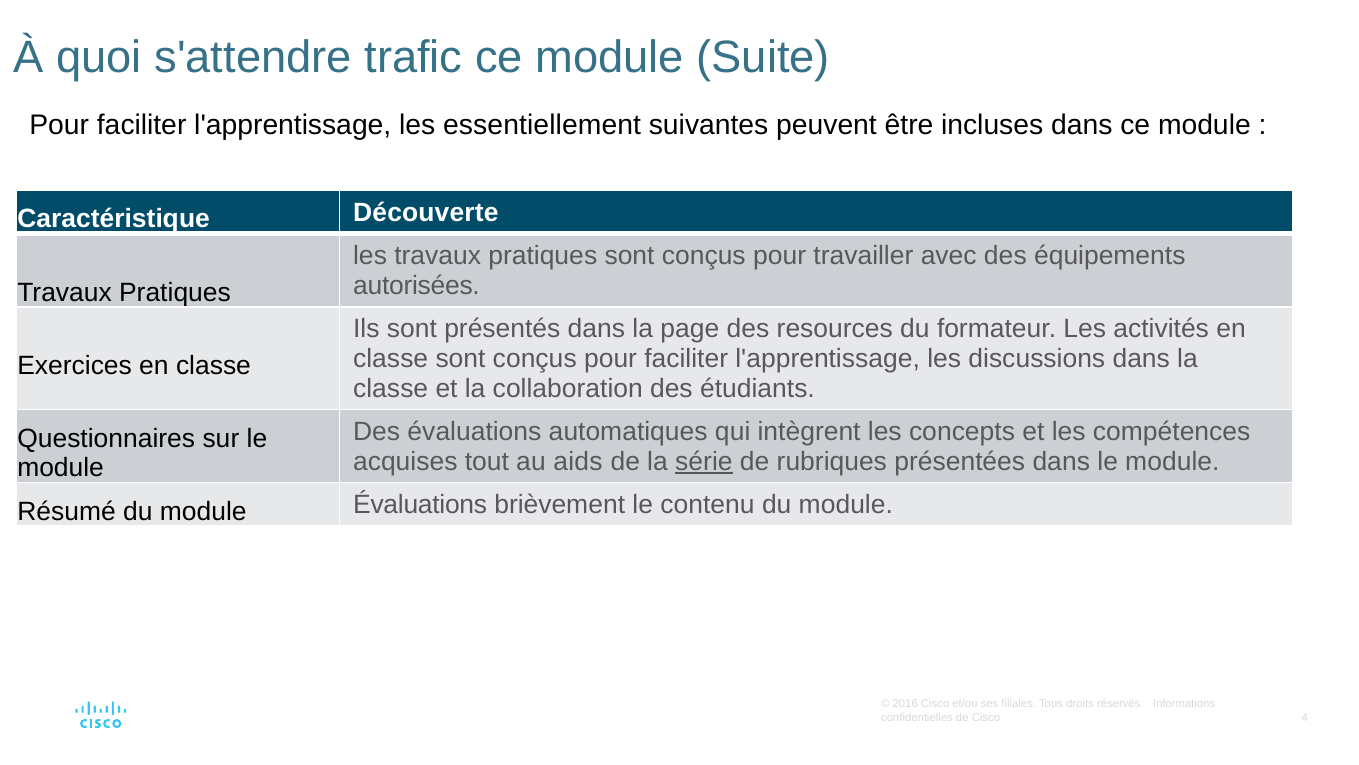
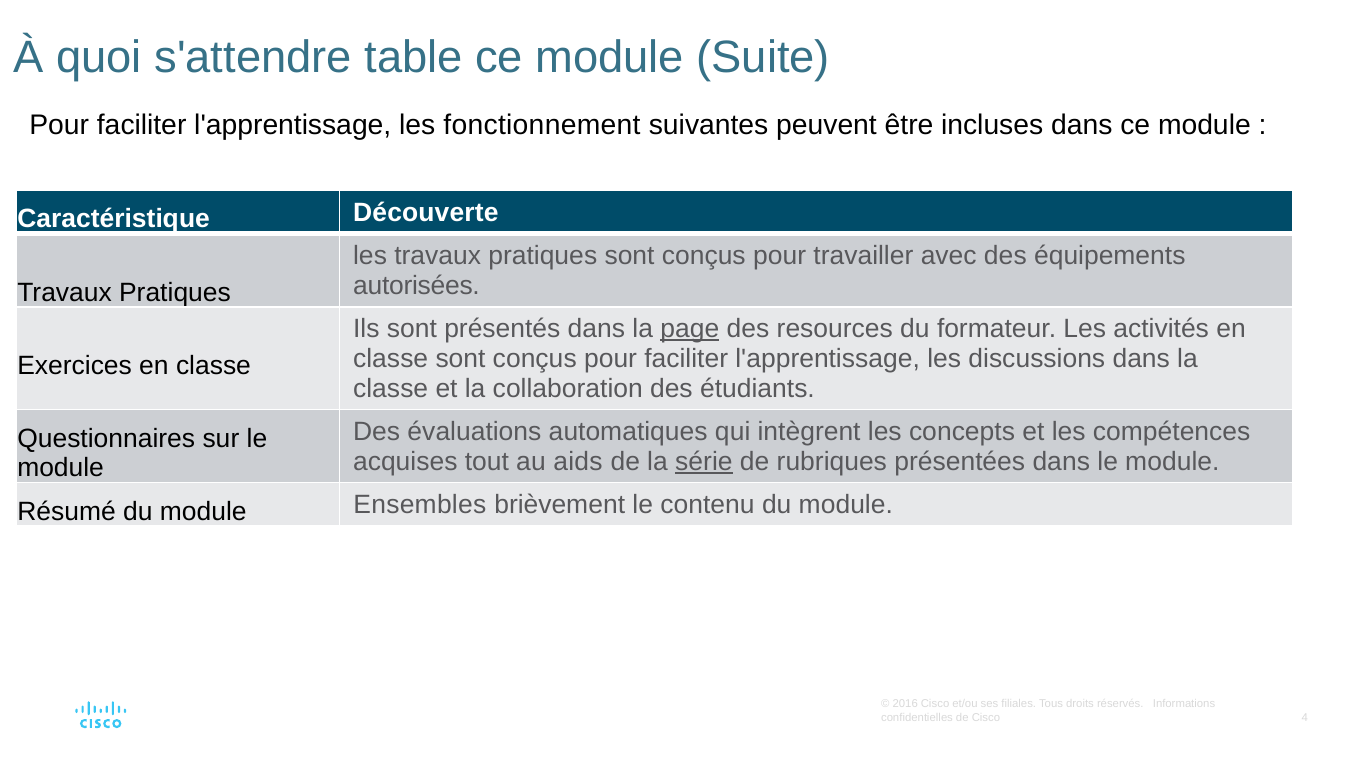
trafic: trafic -> table (414, 57)
essentiellement: essentiellement -> fonctionnement (542, 125)
page underline: none -> present (690, 329)
module Évaluations: Évaluations -> Ensembles (420, 504)
